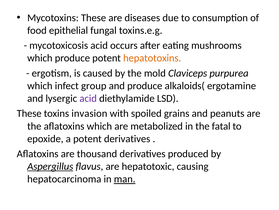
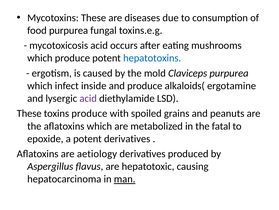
food epithelial: epithelial -> purpurea (69, 30)
hepatotoxins colour: orange -> blue (152, 58)
group: group -> inside (94, 86)
toxins invasion: invasion -> produce (89, 113)
thousand: thousand -> aetiology (97, 153)
Aspergillus underline: present -> none (50, 166)
